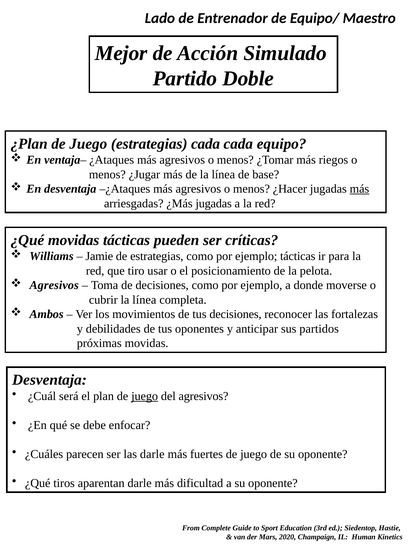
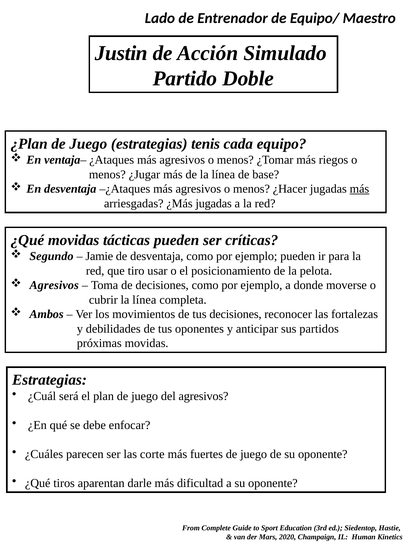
Mejor: Mejor -> Justin (121, 53)
estrategias cada: cada -> tenis (206, 144)
Williams: Williams -> Segundo (51, 256)
de estrategias: estrategias -> desventaja (157, 256)
ejemplo tácticas: tácticas -> pueden (298, 256)
Desventaja: Desventaja -> Estrategias (50, 380)
juego underline: present -> none (145, 396)
las darle: darle -> corte (152, 454)
